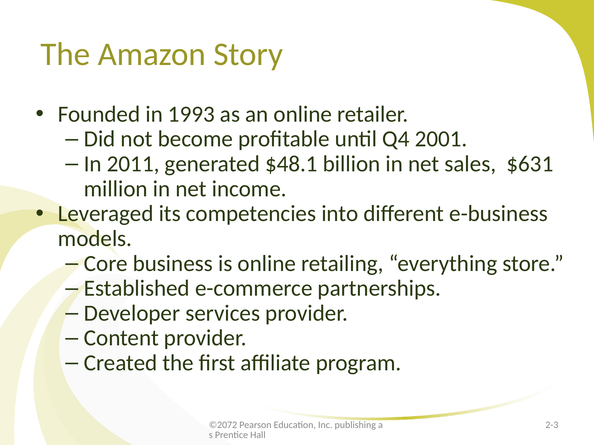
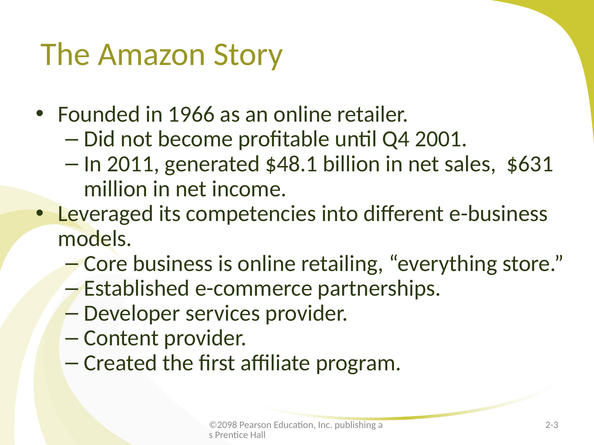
1993: 1993 -> 1966 (191, 114)
©2072: ©2072 -> ©2098 (223, 425)
